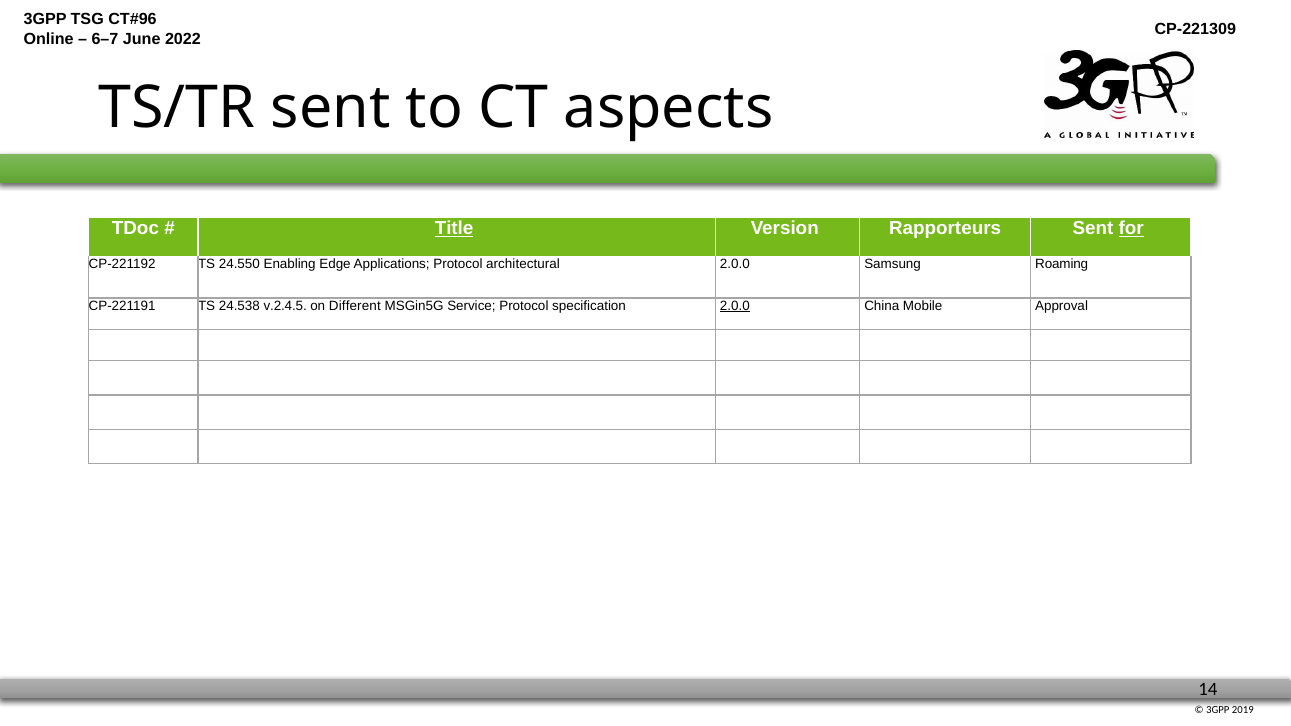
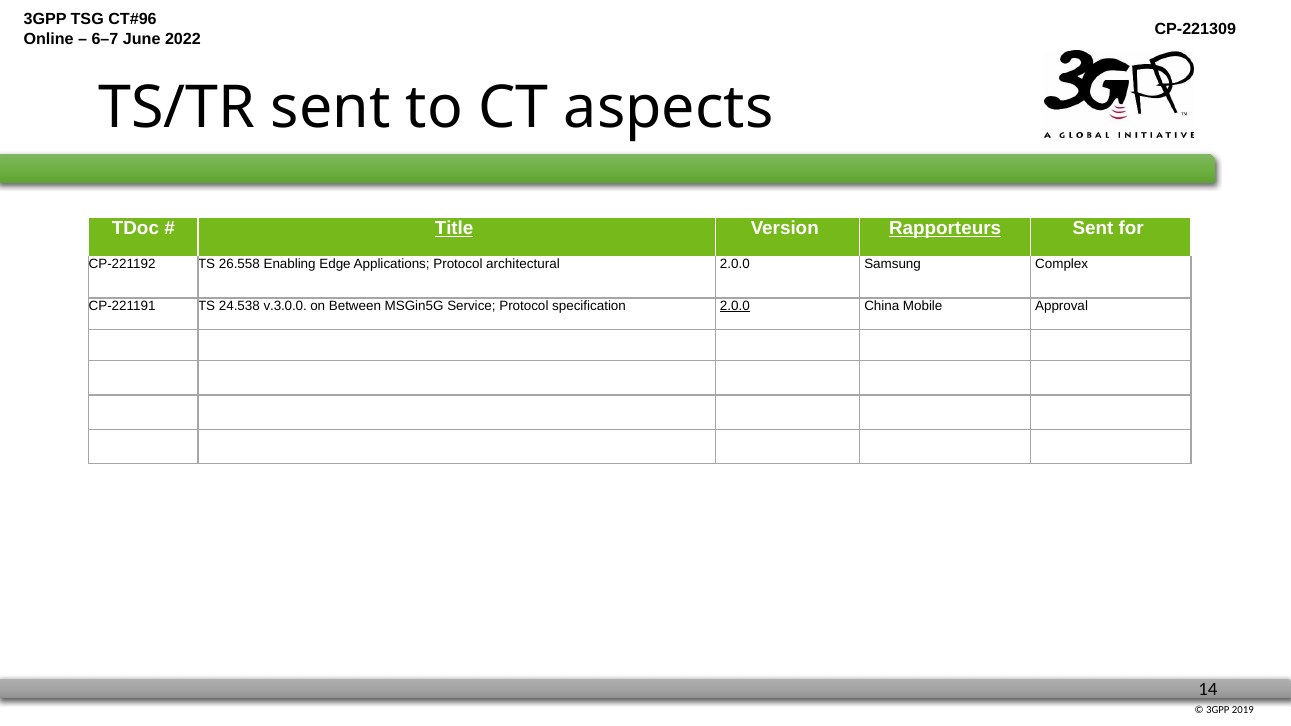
Rapporteurs underline: none -> present (945, 229)
for underline: present -> none (1131, 229)
24.550: 24.550 -> 26.558 (239, 264)
Roaming: Roaming -> Complex (1062, 264)
v.2.4.5: v.2.4.5 -> v.3.0.0 (285, 306)
Different: Different -> Between (355, 306)
